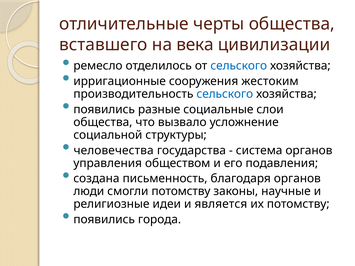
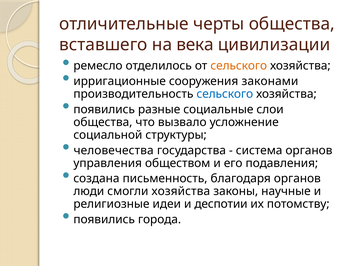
сельского colour: blue -> orange (239, 66)
жестоким: жестоким -> законами (270, 81)
смогли потомству: потомству -> хозяйства (181, 191)
является: является -> деспотии (221, 204)
